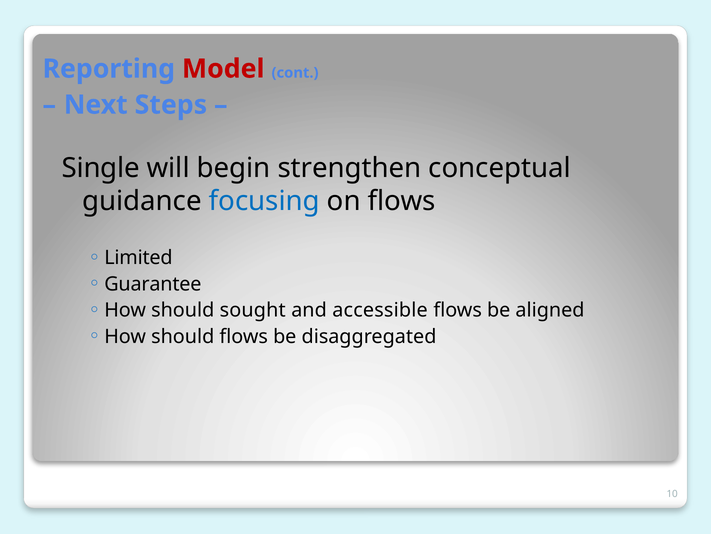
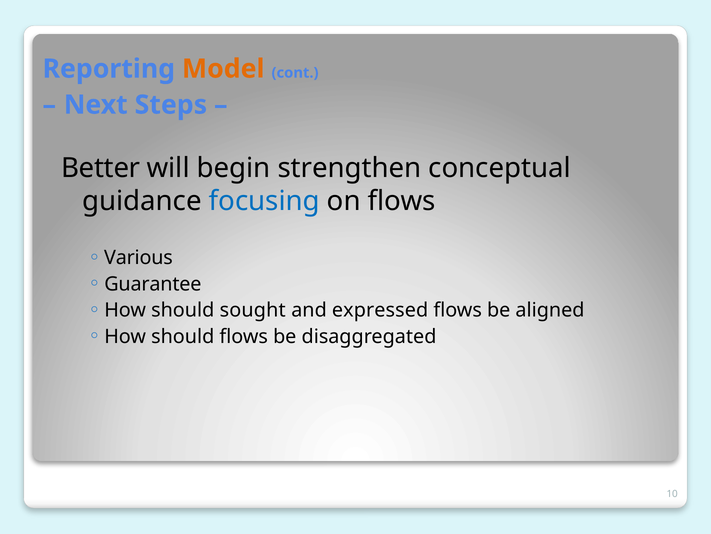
Model colour: red -> orange (223, 69)
Single: Single -> Better (101, 168)
Limited: Limited -> Various (138, 258)
accessible: accessible -> expressed (380, 310)
